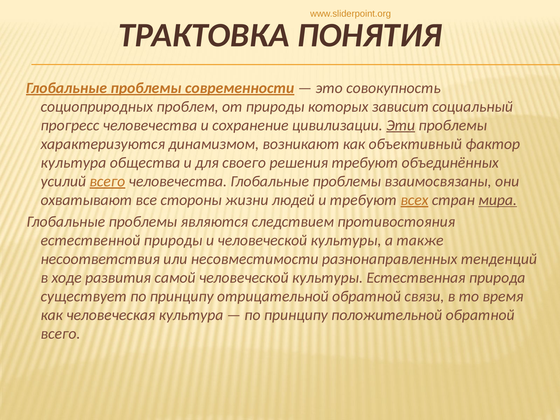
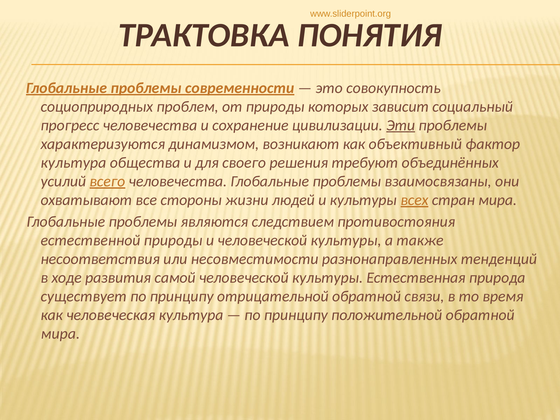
и требуют: требуют -> культуры (363, 200)
мира underline: present -> none (498, 200)
всего: всего -> мира (60, 334)
